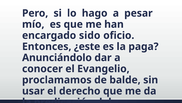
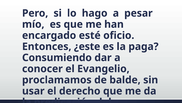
sido: sido -> esté (90, 35)
Anunciándolo: Anunciándolo -> Consumiendo (57, 57)
